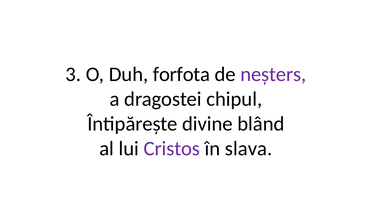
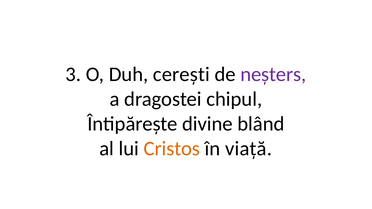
forfota: forfota -> cerești (181, 74)
Cristos colour: purple -> orange (172, 149)
slava: slava -> viață (249, 149)
